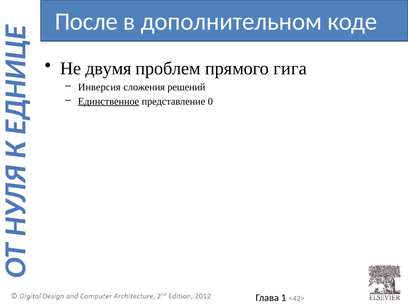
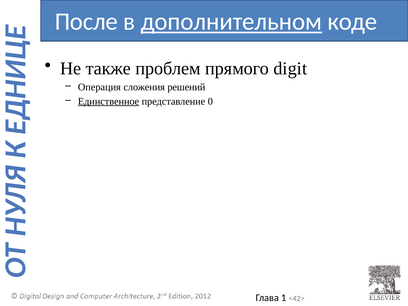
дополнительном underline: none -> present (231, 22)
двумя: двумя -> также (108, 69)
гига: гига -> digit (290, 69)
Инверсия: Инверсия -> Операция (99, 87)
